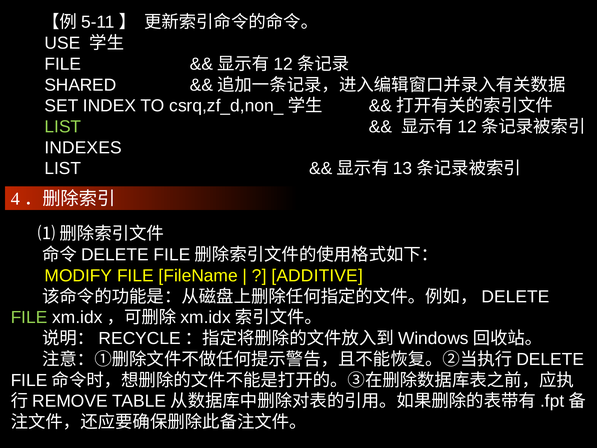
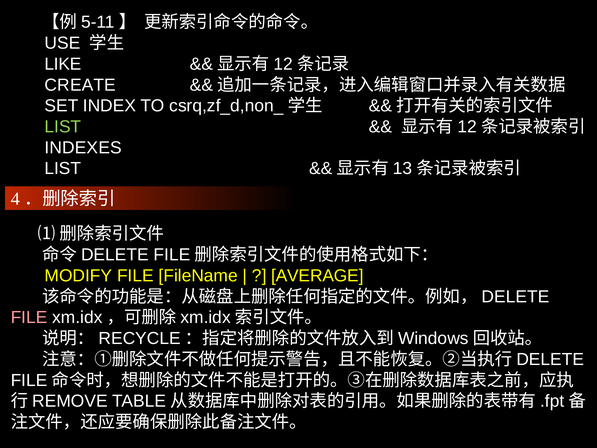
FILE: FILE -> LIKE (63, 64)
SHARED: SHARED -> CREATE (80, 85)
ADDITIVE: ADDITIVE -> AVERAGE (317, 276)
FILE colour: light green -> pink (29, 317)
